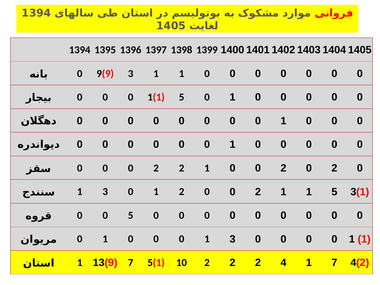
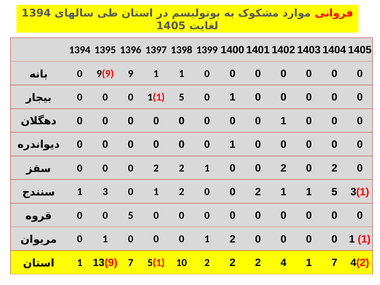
9(9 3: 3 -> 9 (131, 74)
0 0 1 3: 3 -> 2 (233, 239)
